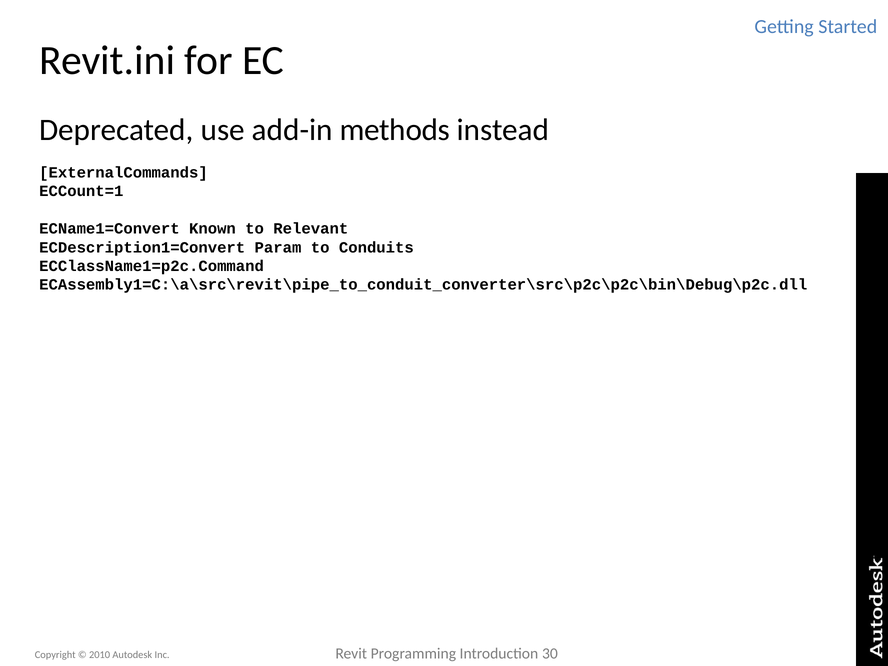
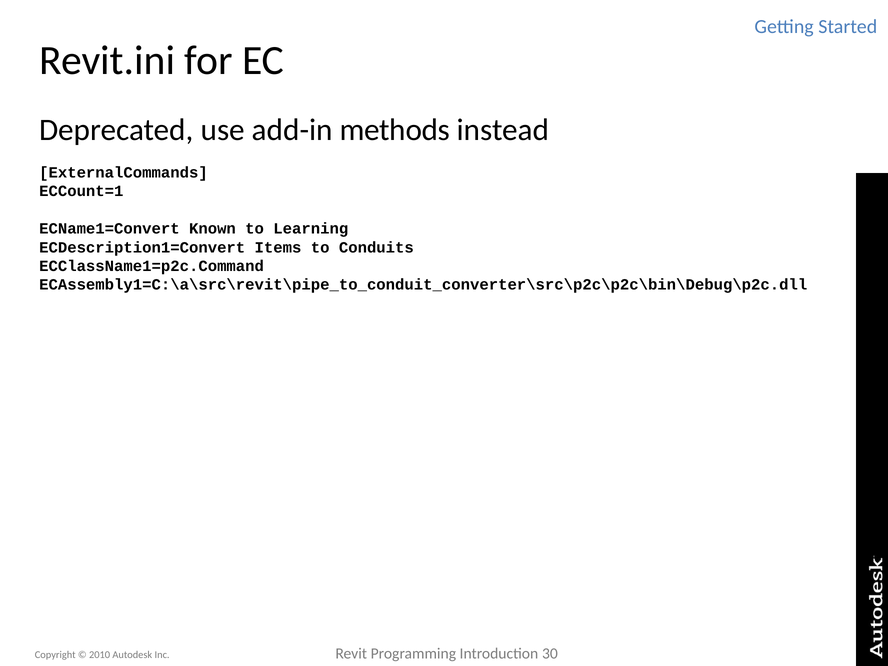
Relevant: Relevant -> Learning (311, 229)
Param: Param -> Items (278, 247)
